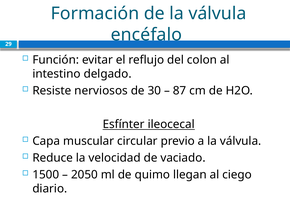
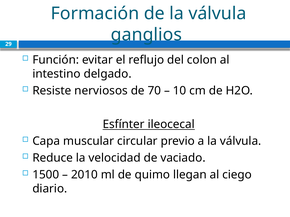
encéfalo: encéfalo -> ganglios (146, 35)
30: 30 -> 70 (154, 91)
87: 87 -> 10 (180, 91)
2050: 2050 -> 2010 (84, 175)
